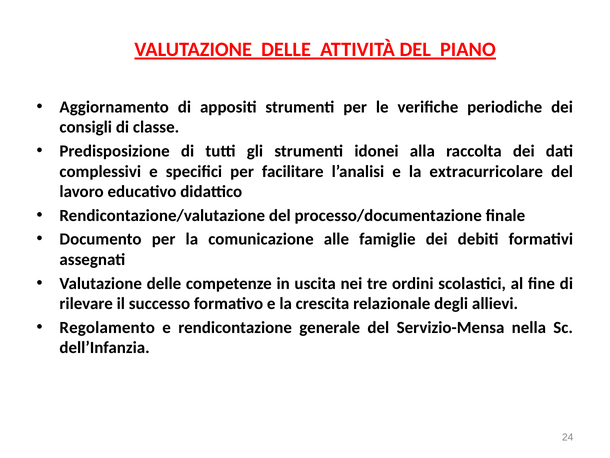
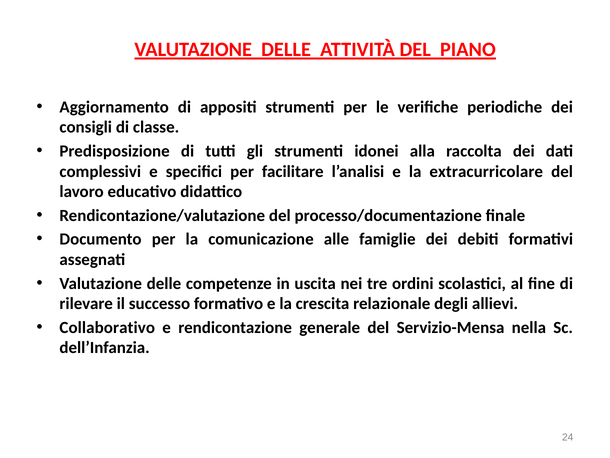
Regolamento: Regolamento -> Collaborativo (107, 327)
